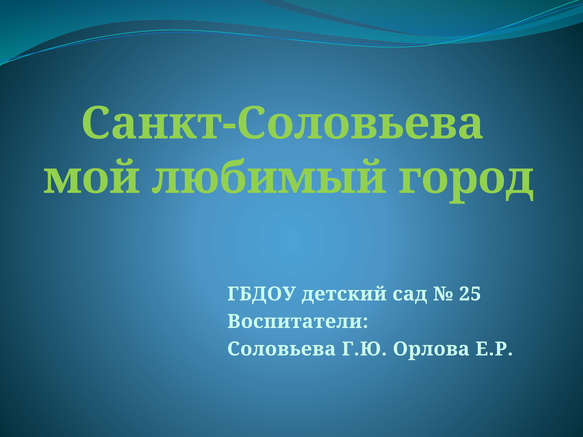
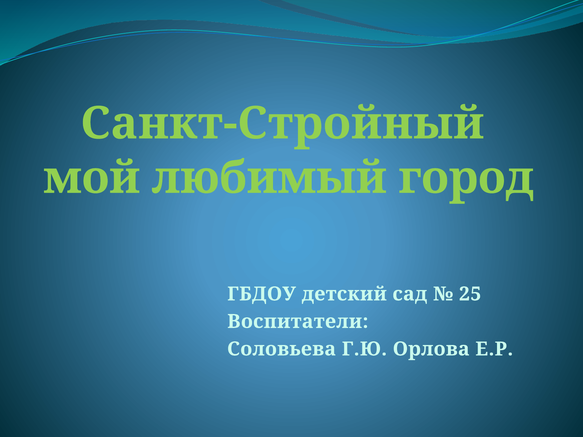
Санкт-Соловьева: Санкт-Соловьева -> Санкт-Стройный (282, 124)
